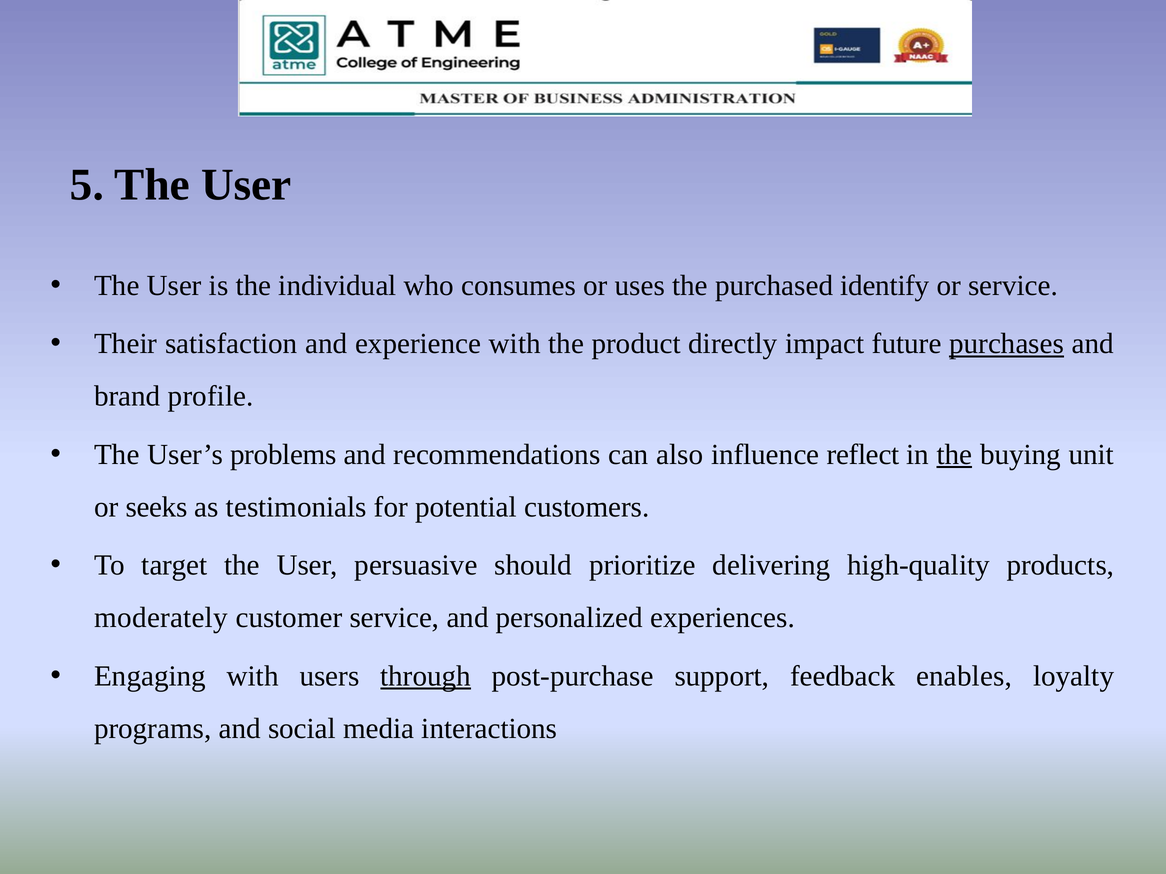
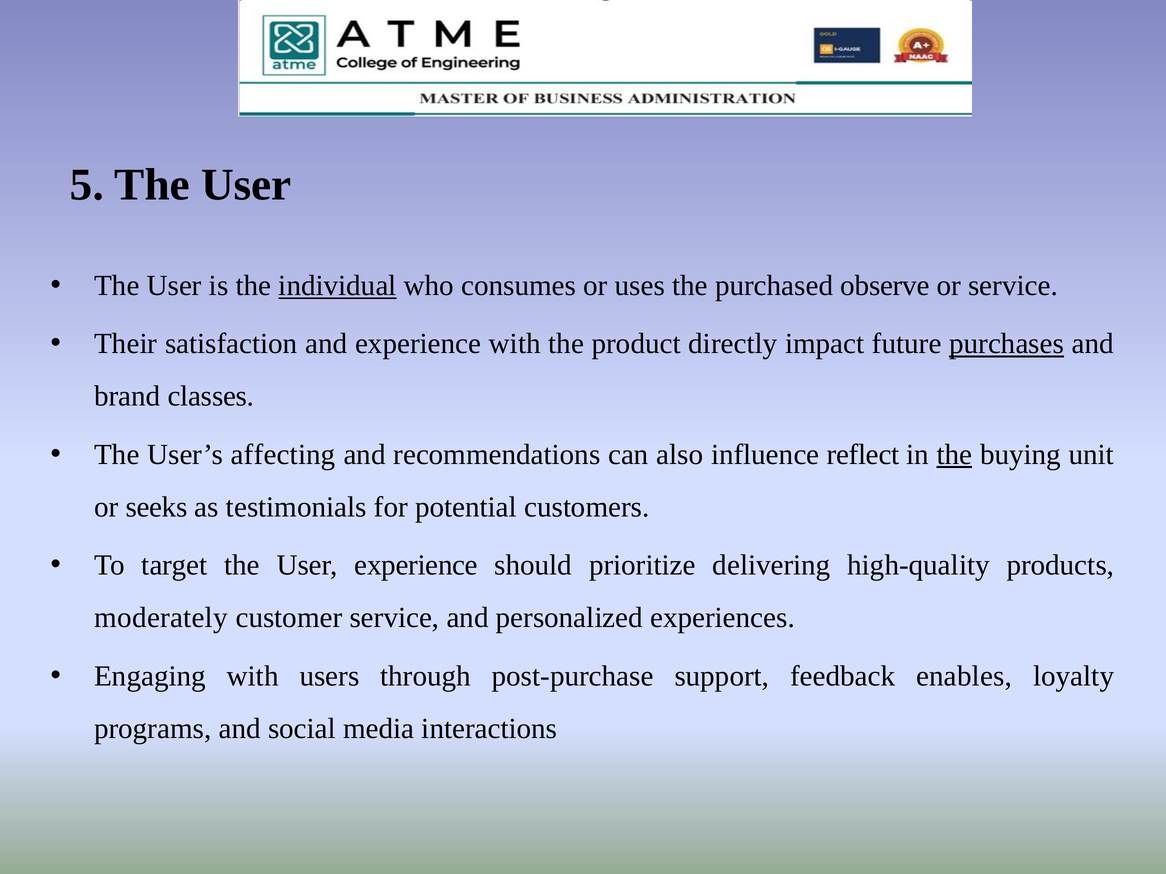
individual underline: none -> present (337, 286)
identify: identify -> observe (885, 286)
profile: profile -> classes (211, 397)
problems: problems -> affecting (283, 455)
User persuasive: persuasive -> experience (416, 566)
through underline: present -> none (426, 676)
